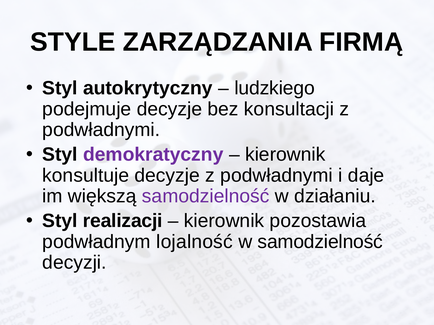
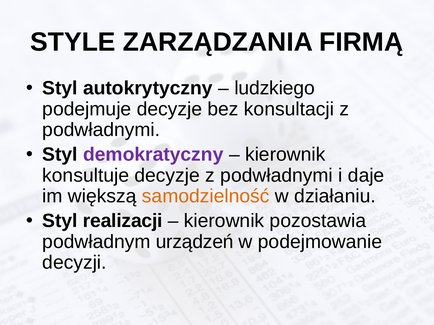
samodzielność colour: purple -> orange (206, 197)
lojalność: lojalność -> urządzeń (195, 242)
w samodzielność: samodzielność -> podejmowanie (320, 242)
